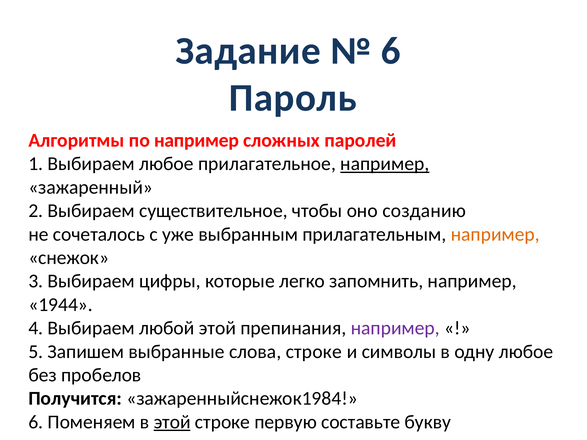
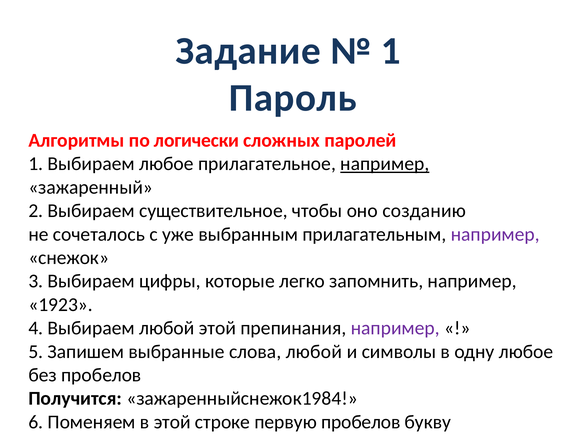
6: 6 -> 1 (391, 51)
по например: например -> логически (197, 140)
например colour: orange -> purple (495, 234)
1944: 1944 -> 1923 (61, 305)
слова строке: строке -> любой (314, 352)
этой underline: present -> none (172, 422)
первую составьте: составьте -> пробелов (361, 422)
